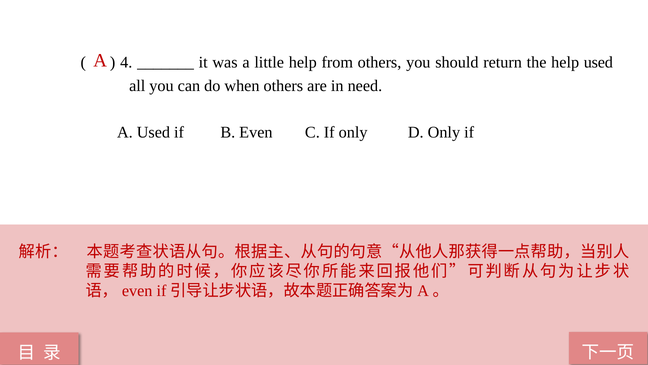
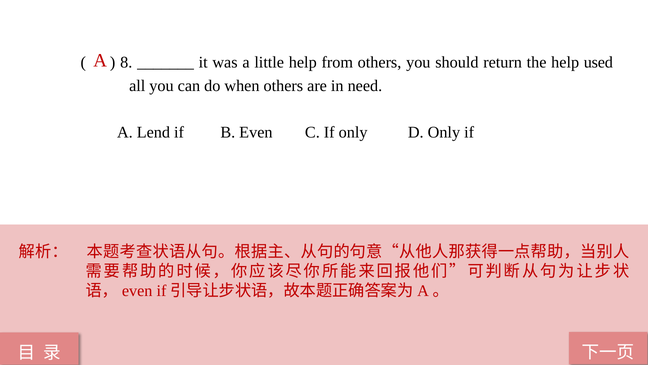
4: 4 -> 8 (126, 62)
A Used: Used -> Lend (153, 132)
